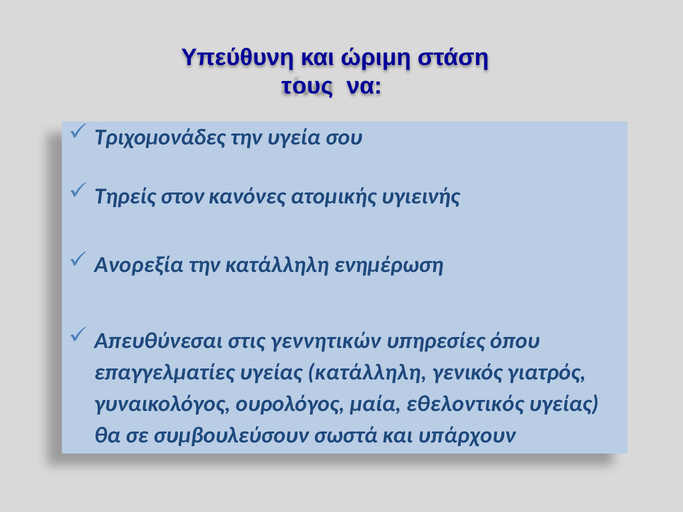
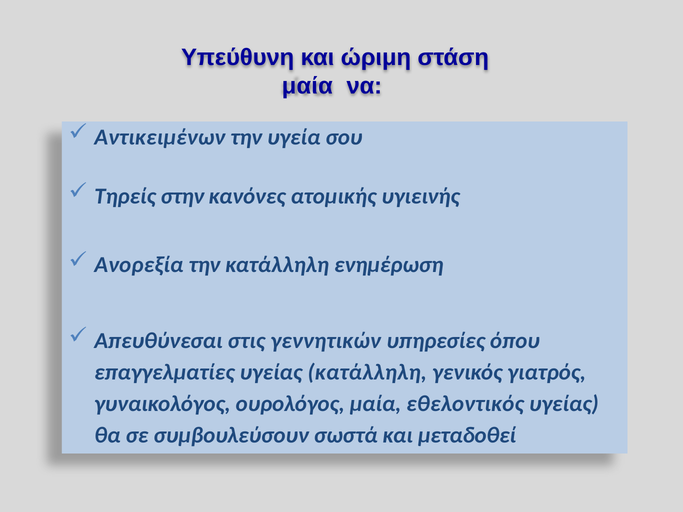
τους: τους -> μαία (307, 86)
Τριχομονάδες: Τριχομονάδες -> Αντικειμένων (160, 137)
στον: στον -> στην (182, 196)
υπάρχουν: υπάρχουν -> μεταδοθεί (467, 435)
